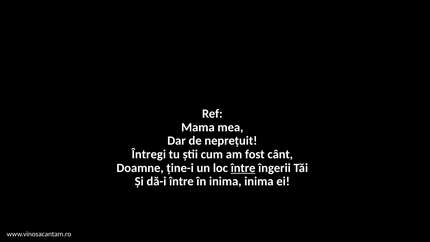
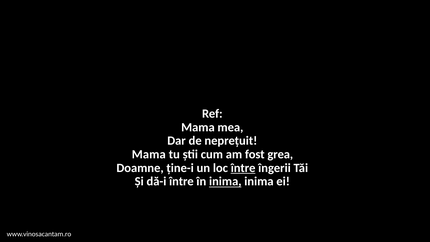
Întregi: Întregi -> Mama (149, 154)
cânt: cânt -> grea (280, 154)
inima underline: none -> present (225, 181)
